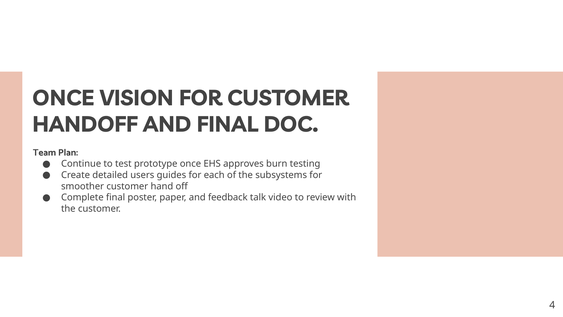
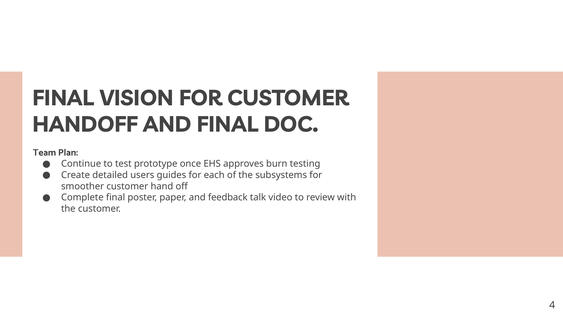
ONCE: ONCE -> FINAL (63, 98)
